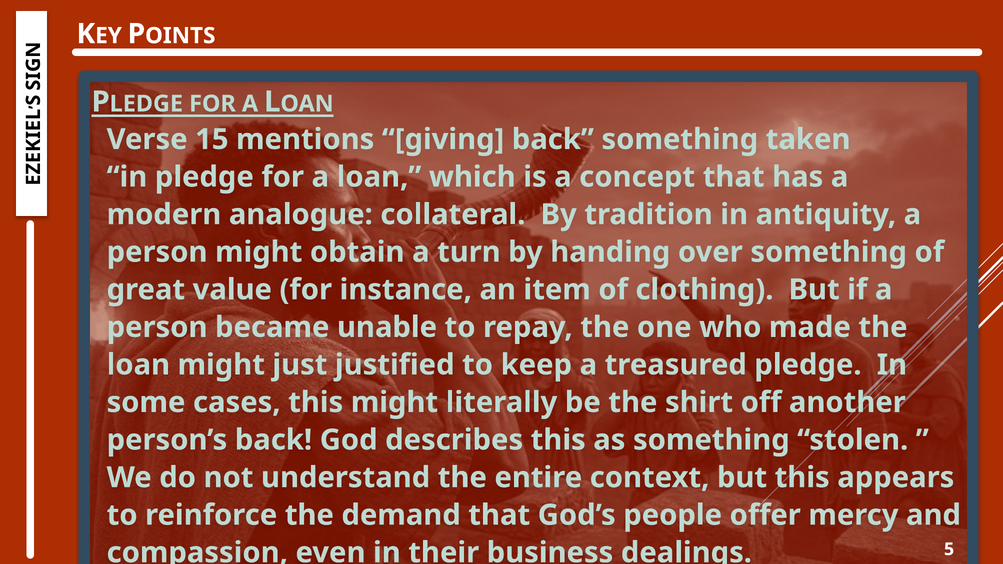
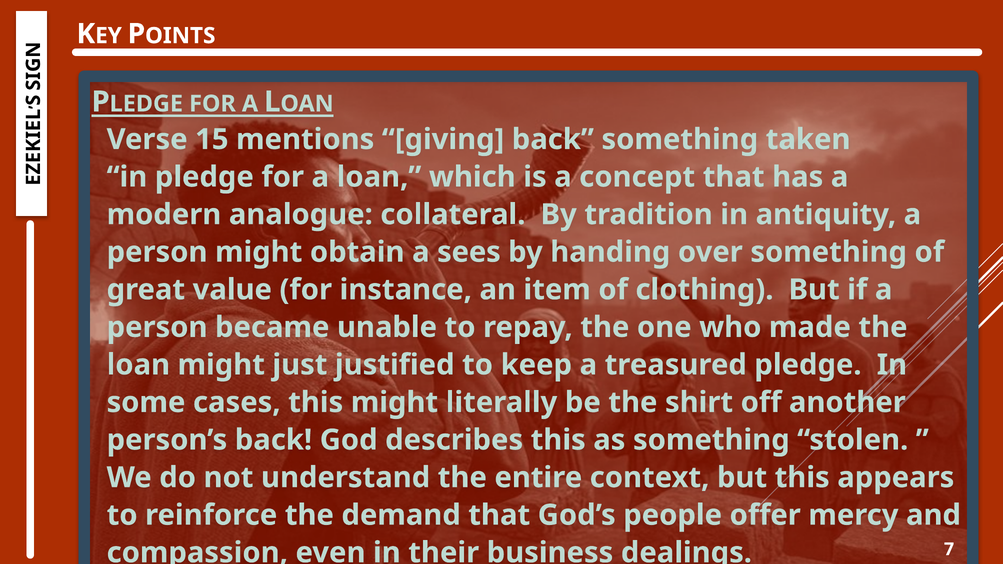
turn: turn -> sees (469, 252)
5: 5 -> 7 (949, 549)
